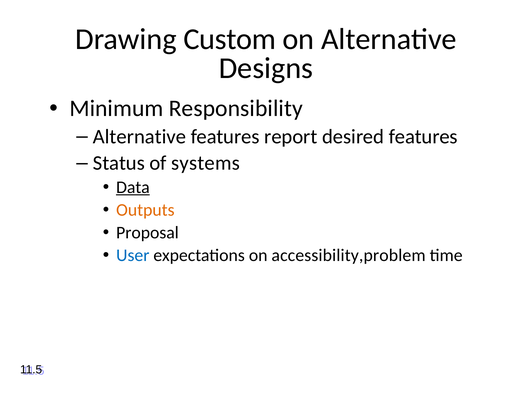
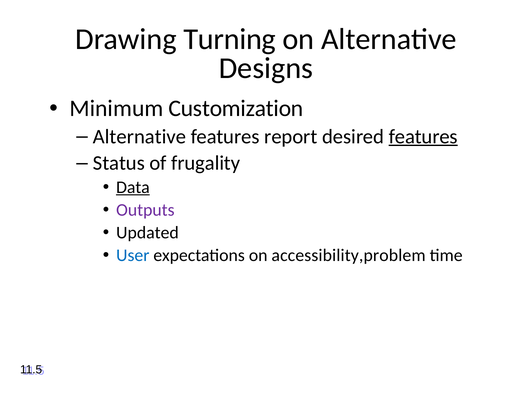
Custom: Custom -> Turning (230, 39)
Responsibility: Responsibility -> Customization (236, 108)
features underline: none -> present (423, 137)
systems: systems -> frugality (206, 163)
Outputs colour: orange -> purple (145, 210)
Proposal: Proposal -> Updated (147, 233)
